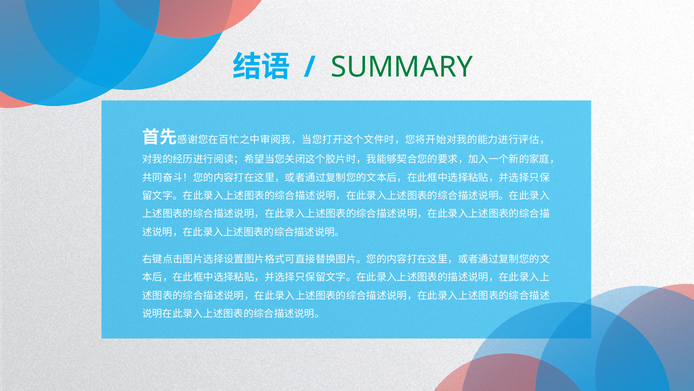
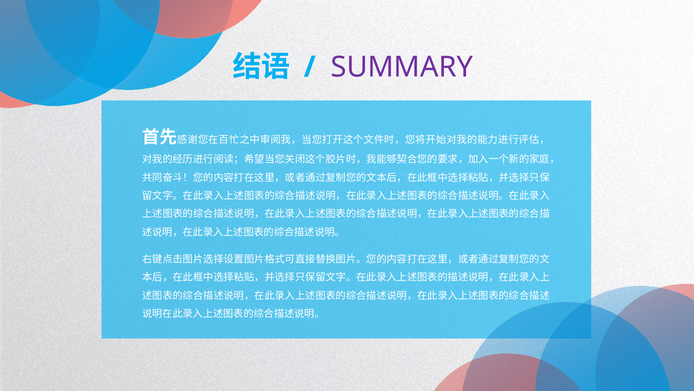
SUMMARY colour: green -> purple (402, 67)
